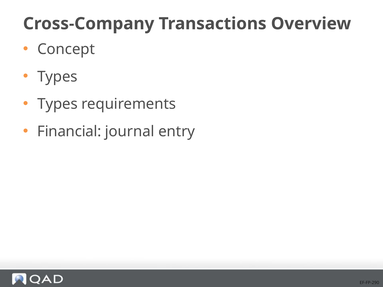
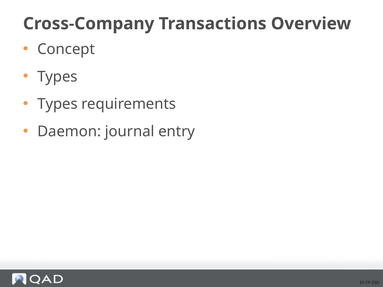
Financial: Financial -> Daemon (69, 132)
